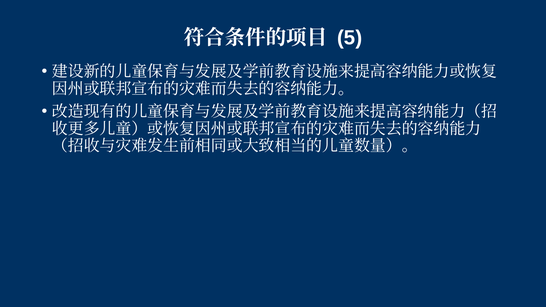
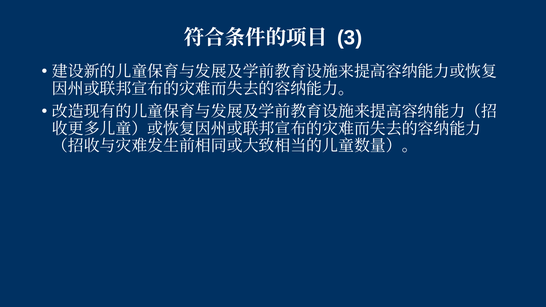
5: 5 -> 3 (350, 38)
